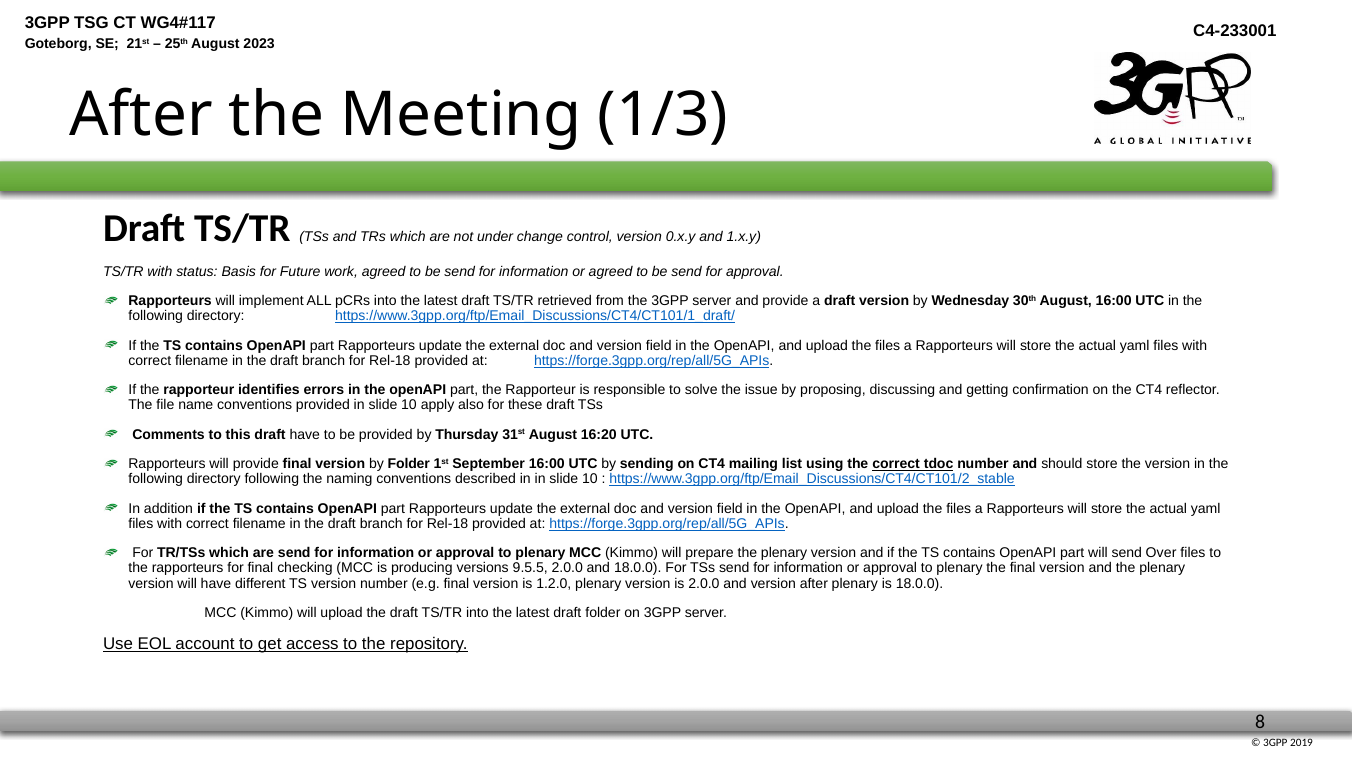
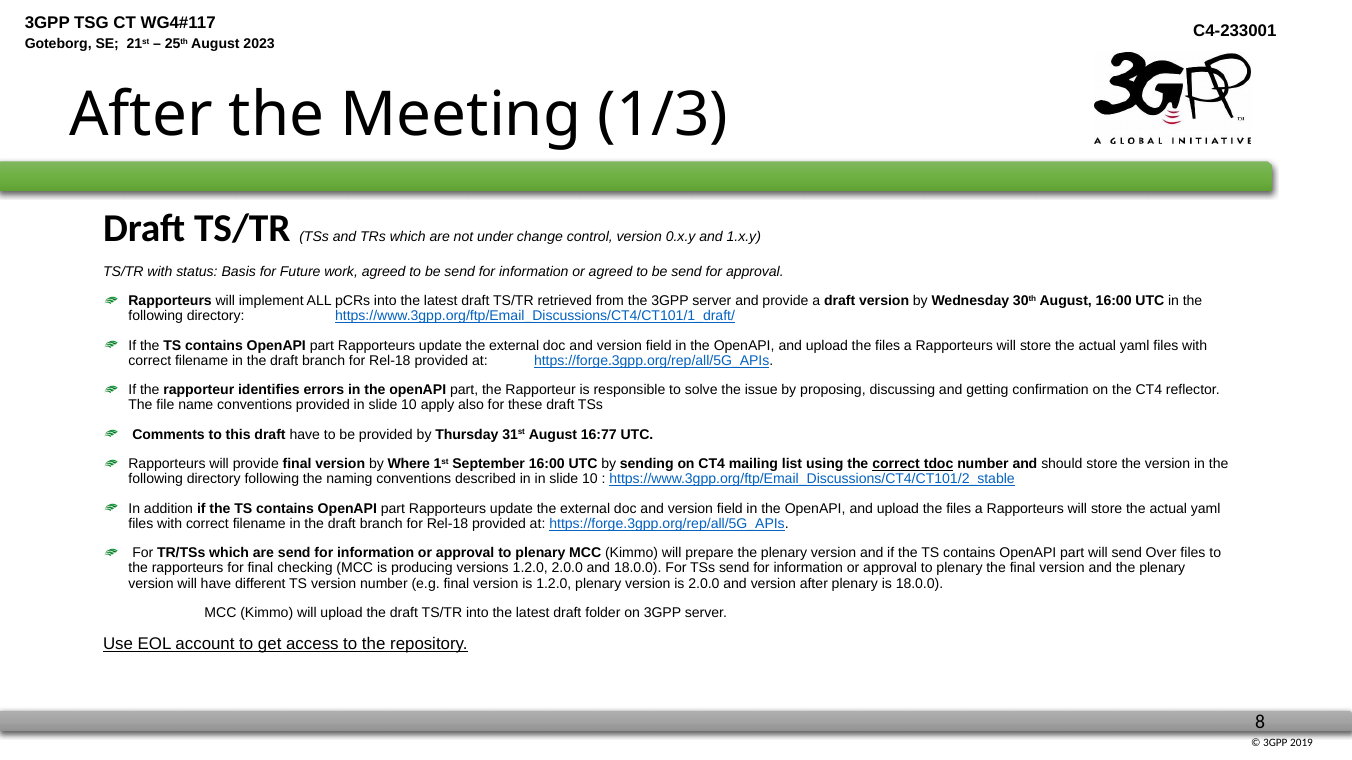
16:20: 16:20 -> 16:77 (599, 435)
by Folder: Folder -> Where (409, 464)
versions 9.5.5: 9.5.5 -> 1.2.0 (530, 569)
